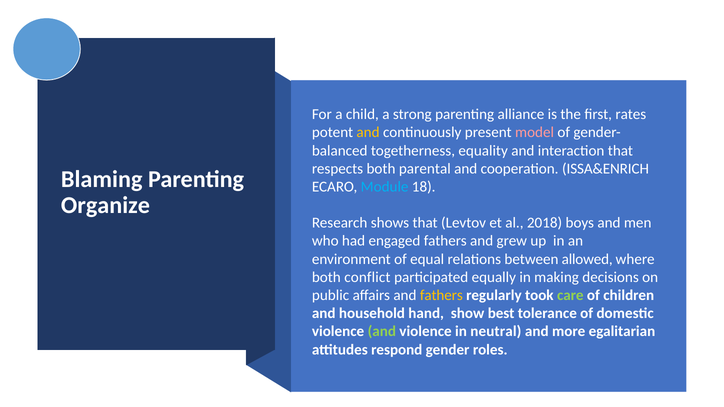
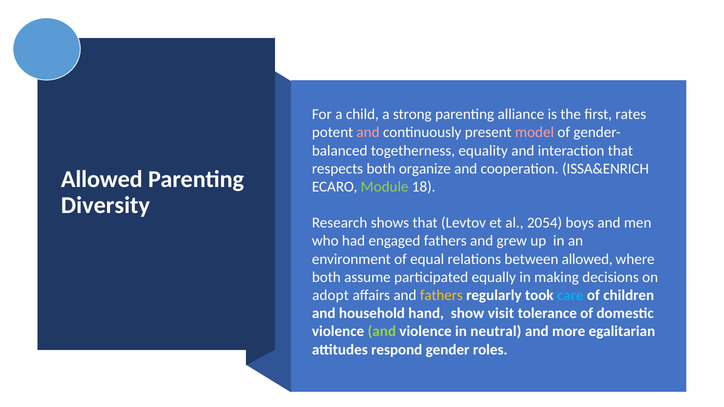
and colour: yellow -> pink (368, 133)
parental: parental -> organize (425, 169)
Blaming: Blaming -> Allowed (102, 179)
Module colour: light blue -> light green (385, 187)
Organize: Organize -> Diversity (105, 205)
2018: 2018 -> 2054 (545, 223)
conflict: conflict -> assume (367, 277)
public: public -> adopt (331, 295)
care colour: light green -> light blue (570, 295)
best: best -> visit (501, 314)
